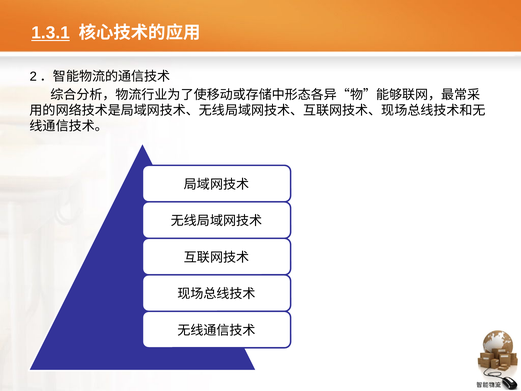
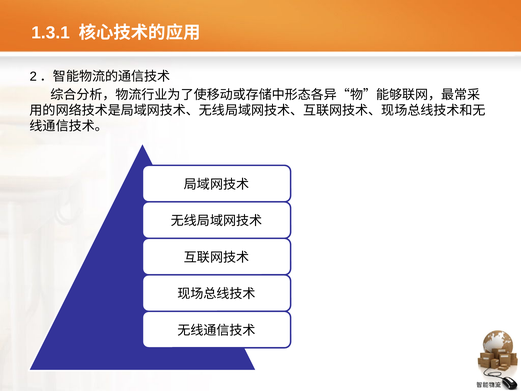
1.3.1 underline: present -> none (51, 33)
